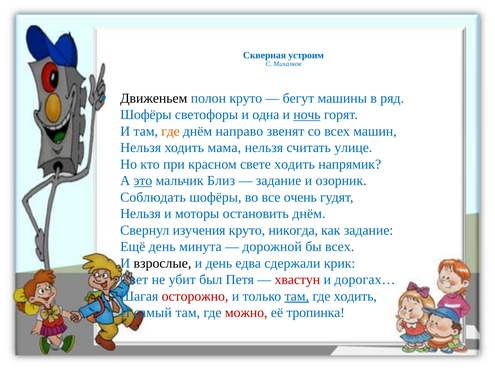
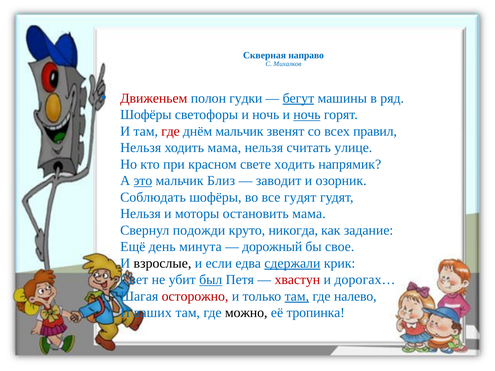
устроим: устроим -> направо (306, 55)
Движеньем colour: black -> red (154, 98)
полон круто: круто -> гудки (246, 98)
бегут underline: none -> present (298, 98)
светофоры и одна: одна -> ночь (266, 115)
где colour: orange -> red (171, 131)
днём направо: направо -> мальчик (239, 131)
машин: машин -> правил (375, 131)
задание: задание -> заводит (279, 181)
все очень: очень -> гудят (300, 197)
остановить днём: днём -> мама (309, 214)
изучения: изучения -> подожди (199, 230)
дорожной: дорожной -> дорожный (272, 247)
бы всех: всех -> свое (340, 247)
и день: день -> если (219, 263)
сдержали underline: none -> present (292, 263)
был underline: none -> present (211, 280)
где ходить: ходить -> налево (355, 296)
самый: самый -> ваших (153, 313)
можно colour: red -> black (246, 313)
